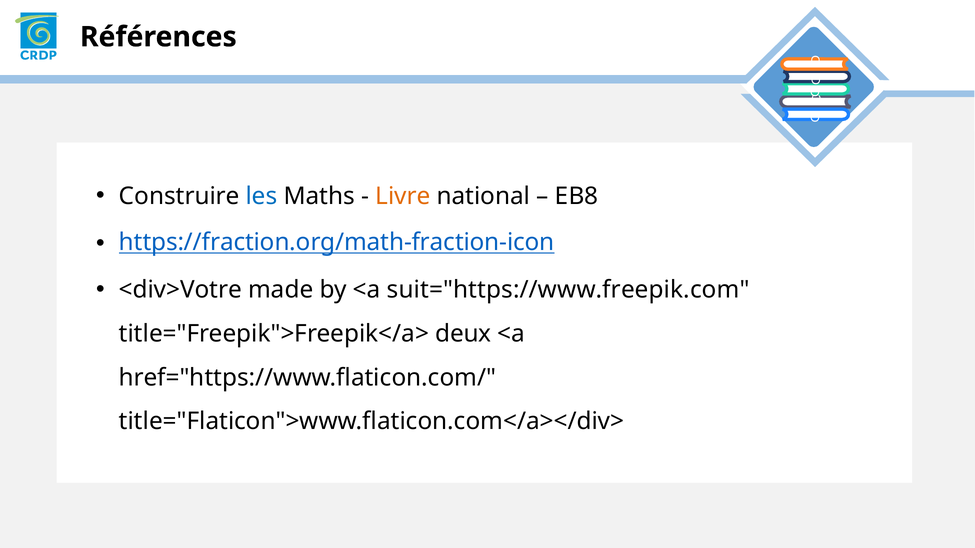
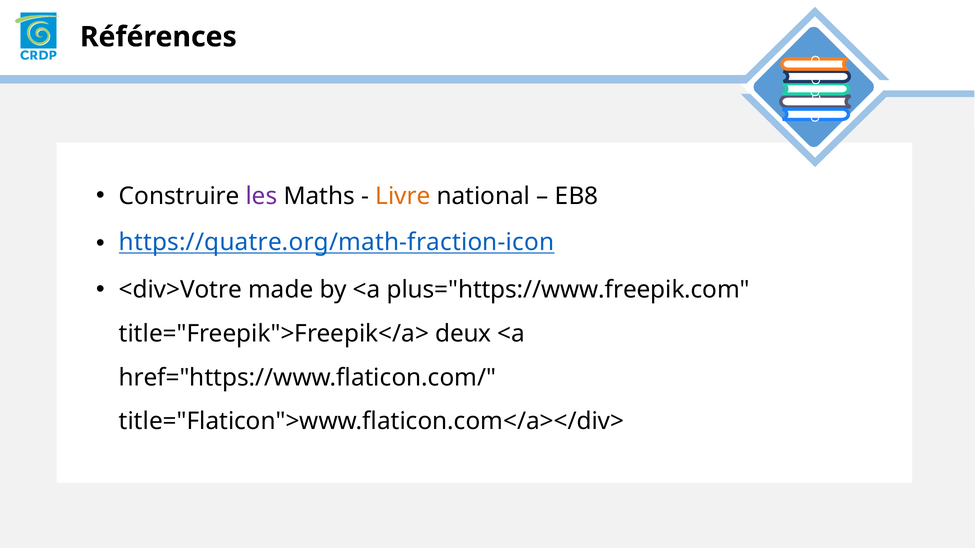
les colour: blue -> purple (261, 196)
https://fraction.org/math-fraction-icon: https://fraction.org/math-fraction-icon -> https://quatre.org/math-fraction-icon (337, 242)
suit="https://www.freepik.com: suit="https://www.freepik.com -> plus="https://www.freepik.com (568, 290)
